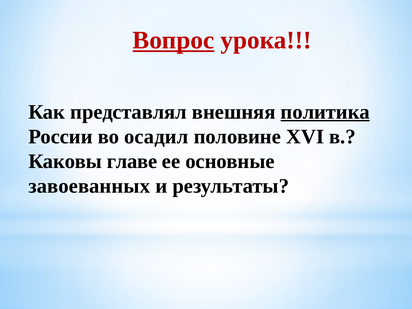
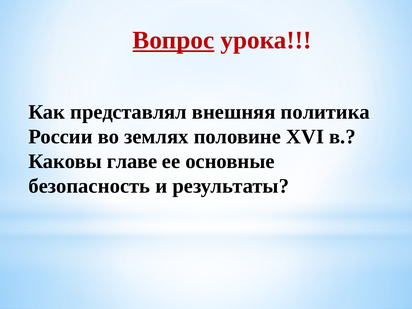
политика underline: present -> none (325, 112)
осадил: осадил -> землях (156, 137)
завоеванных: завоеванных -> безопасность (89, 186)
